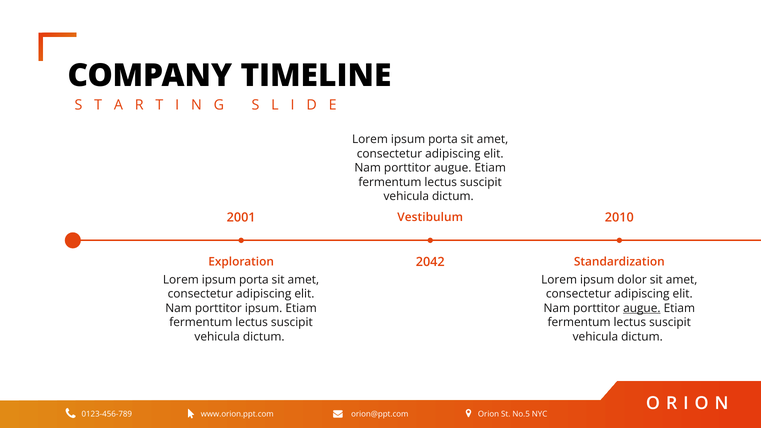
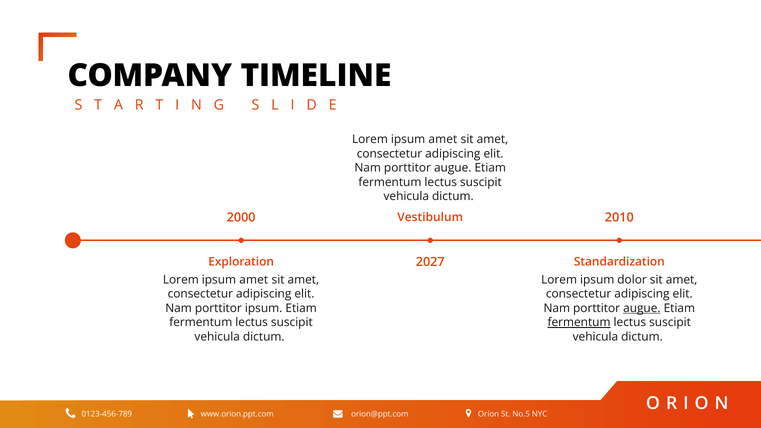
porta: porta -> amet (443, 140)
2001: 2001 -> 2000 (241, 217)
2042: 2042 -> 2027 (430, 262)
porta: porta -> amet (254, 280)
fermentum underline: none -> present (579, 323)
